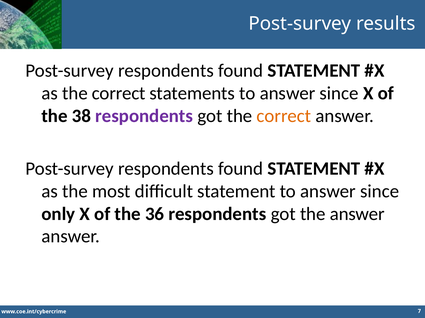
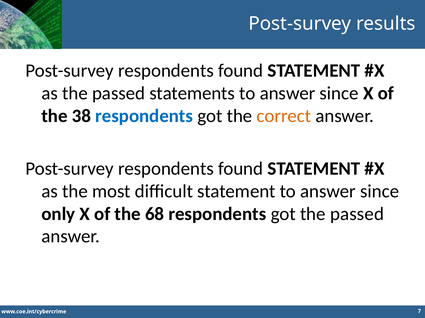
as the correct: correct -> passed (119, 93)
respondents colour: purple -> blue (144, 116)
36: 36 -> 68 (155, 214)
got the answer: answer -> passed (357, 214)
